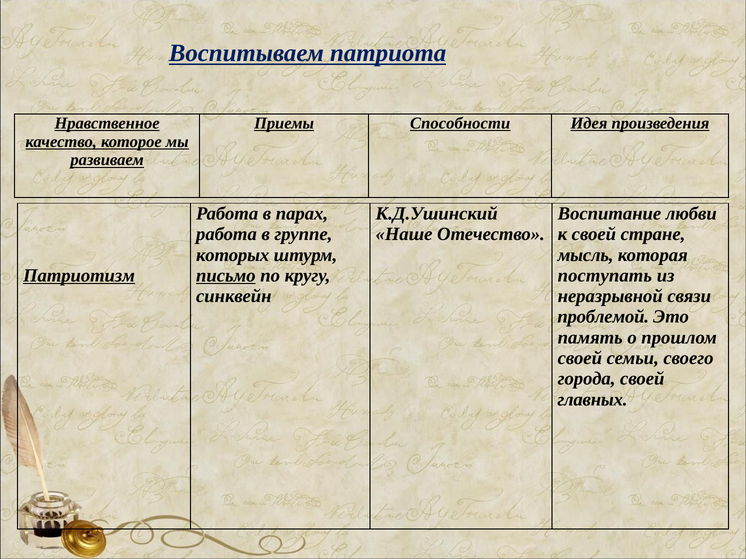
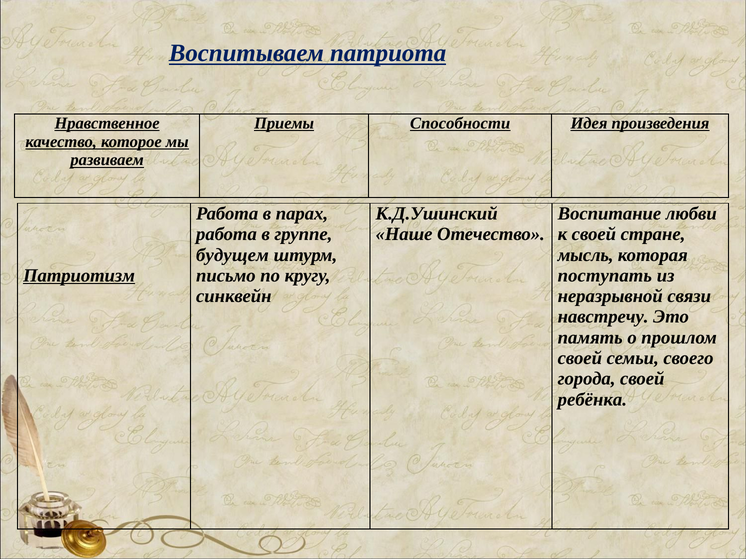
которых: которых -> будущем (232, 255)
письмо underline: present -> none (226, 276)
проблемой: проблемой -> навстречу (603, 317)
главных: главных -> ребёнка (592, 400)
